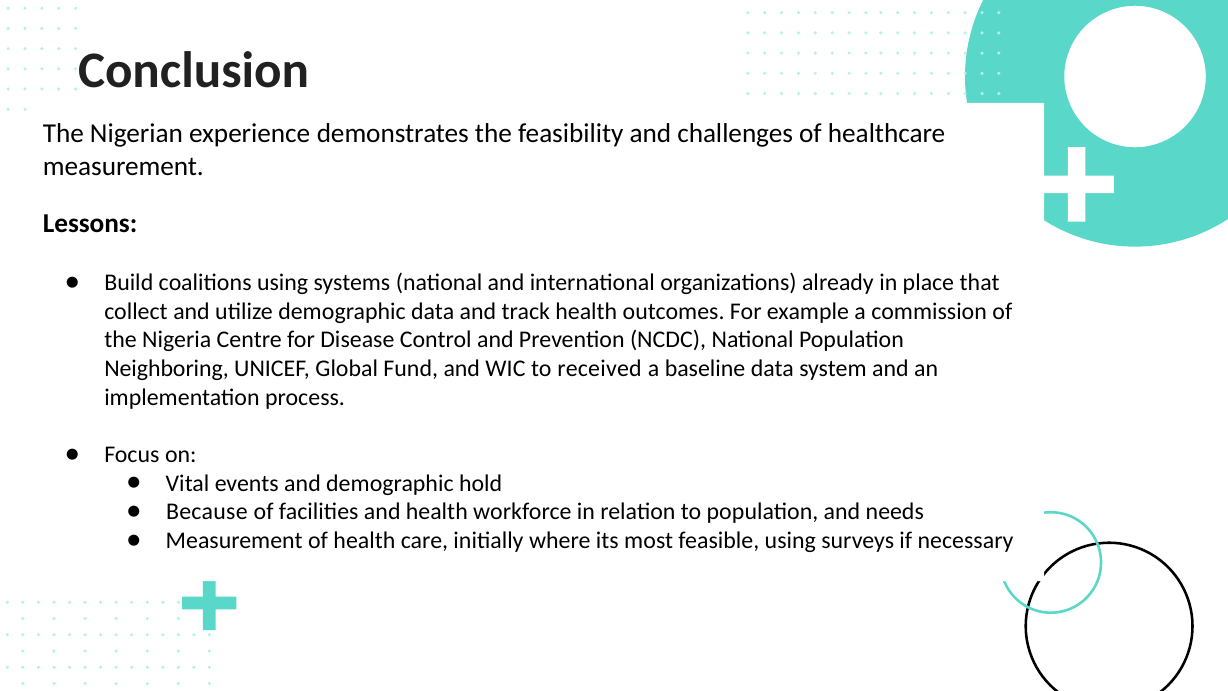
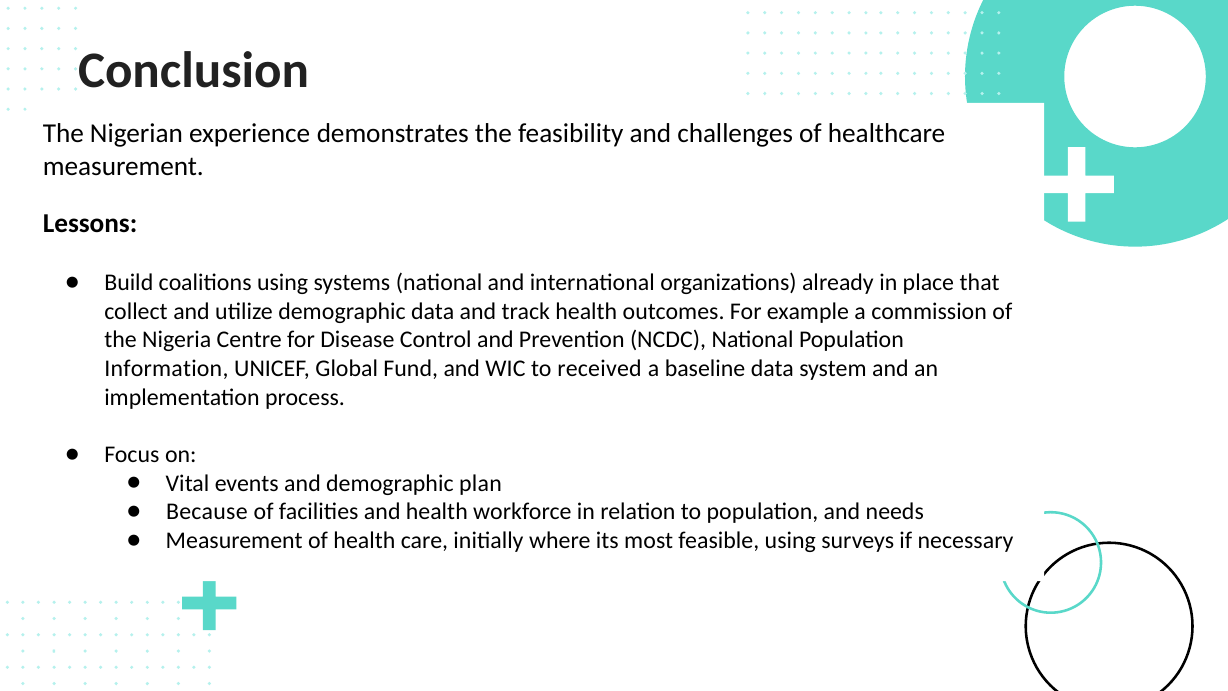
Neighboring: Neighboring -> Information (166, 369)
hold: hold -> plan (481, 483)
